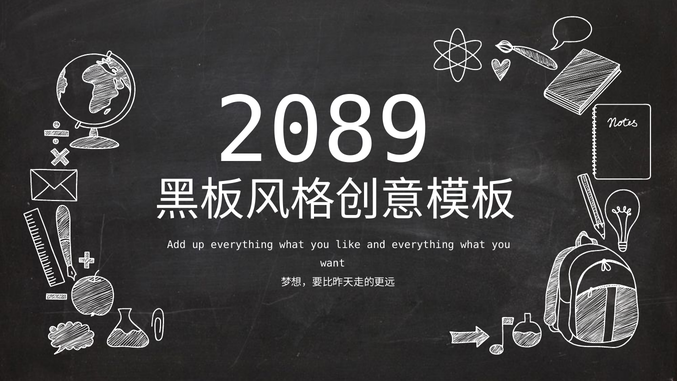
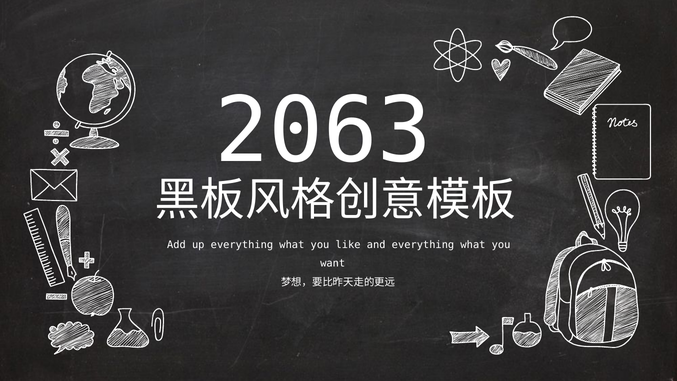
2089: 2089 -> 2063 (323, 131)
